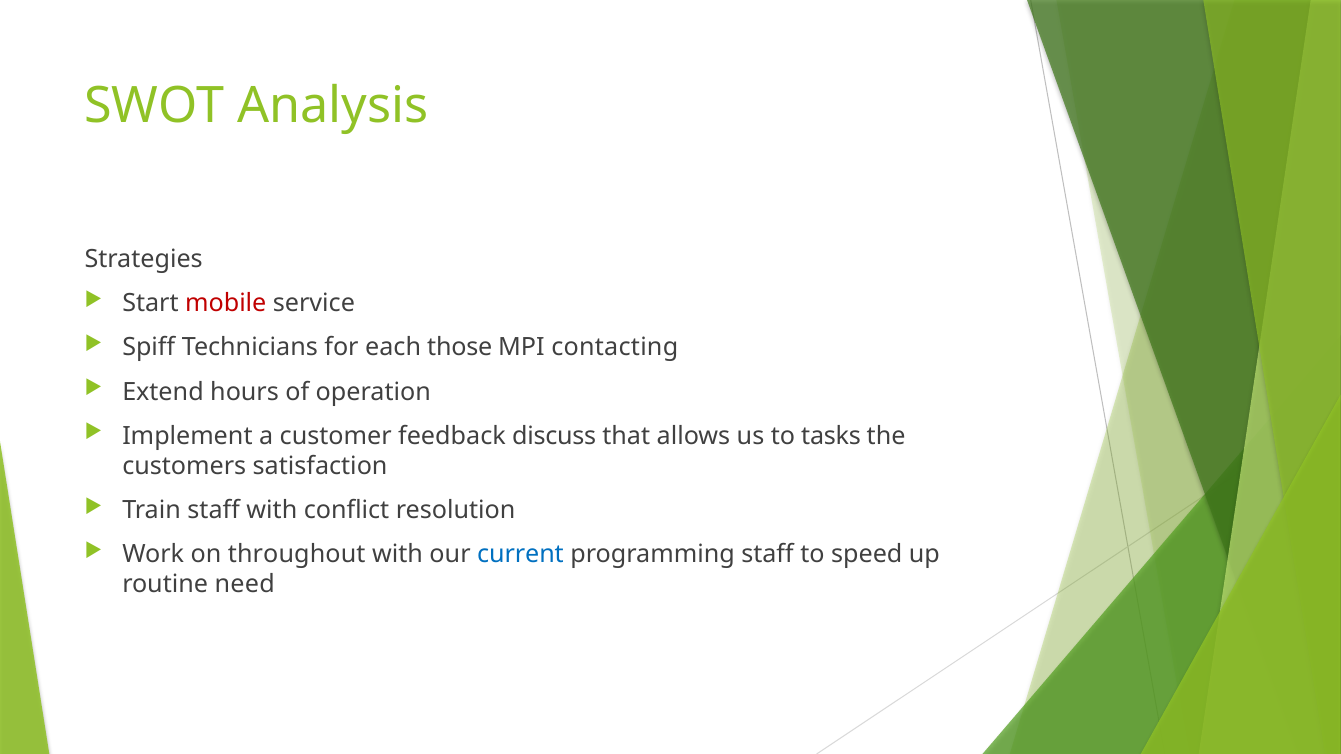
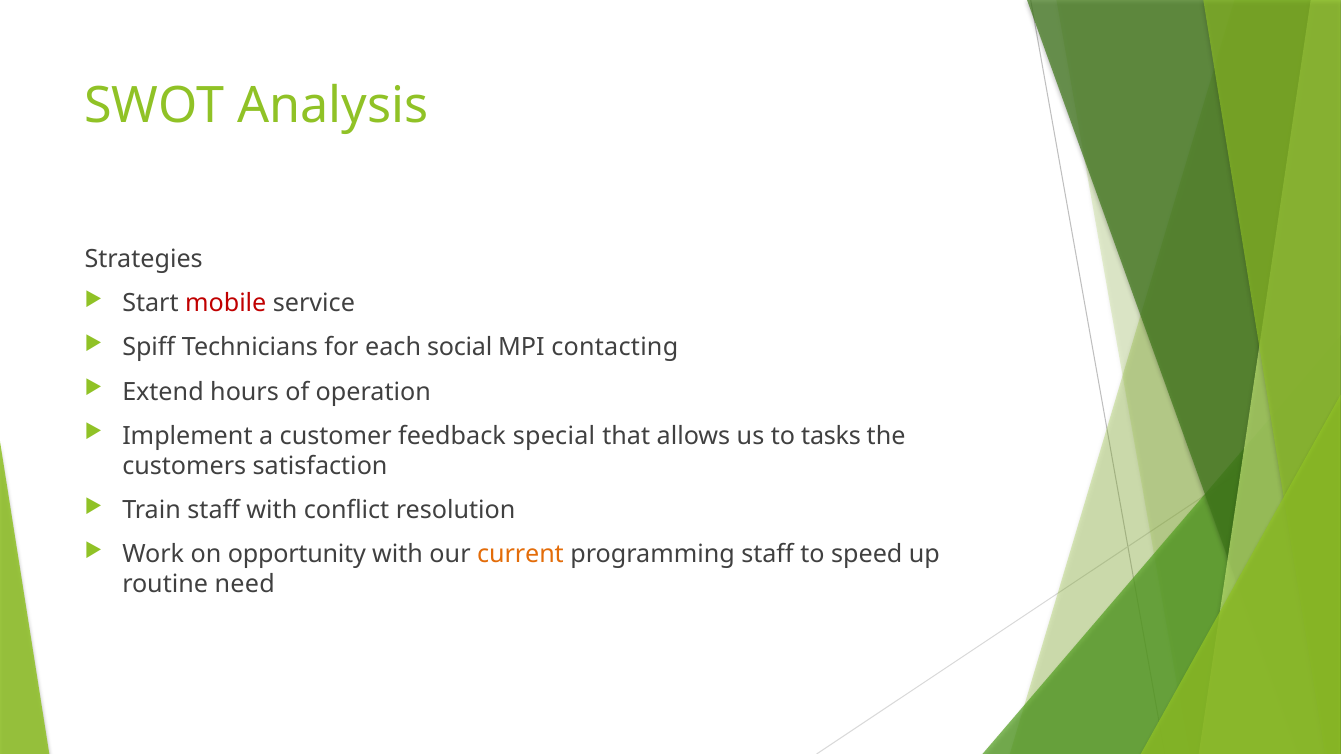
those: those -> social (460, 348)
discuss: discuss -> special (554, 436)
throughout: throughout -> opportunity (297, 555)
current colour: blue -> orange (520, 555)
